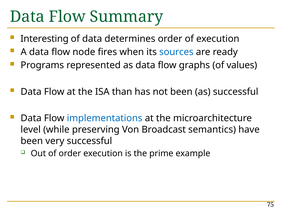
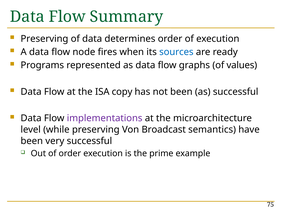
Interesting: Interesting -> Preserving (44, 39)
than: than -> copy (122, 92)
implementations colour: blue -> purple (105, 118)
